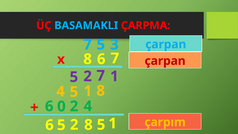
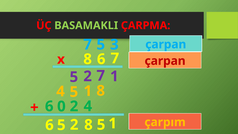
BASAMAKLI colour: light blue -> light green (86, 25)
